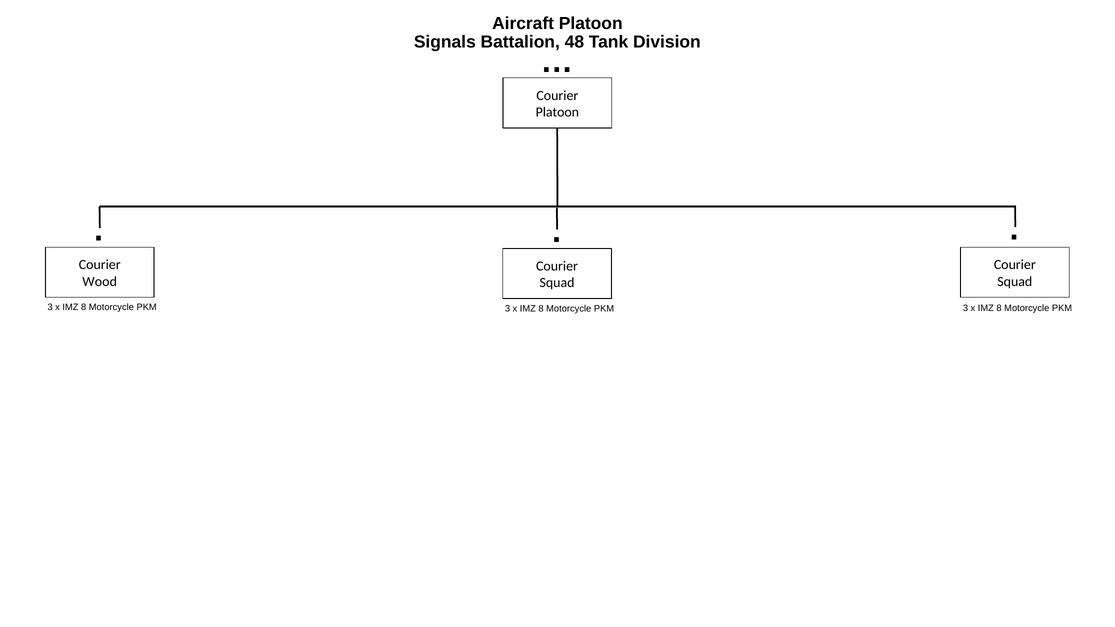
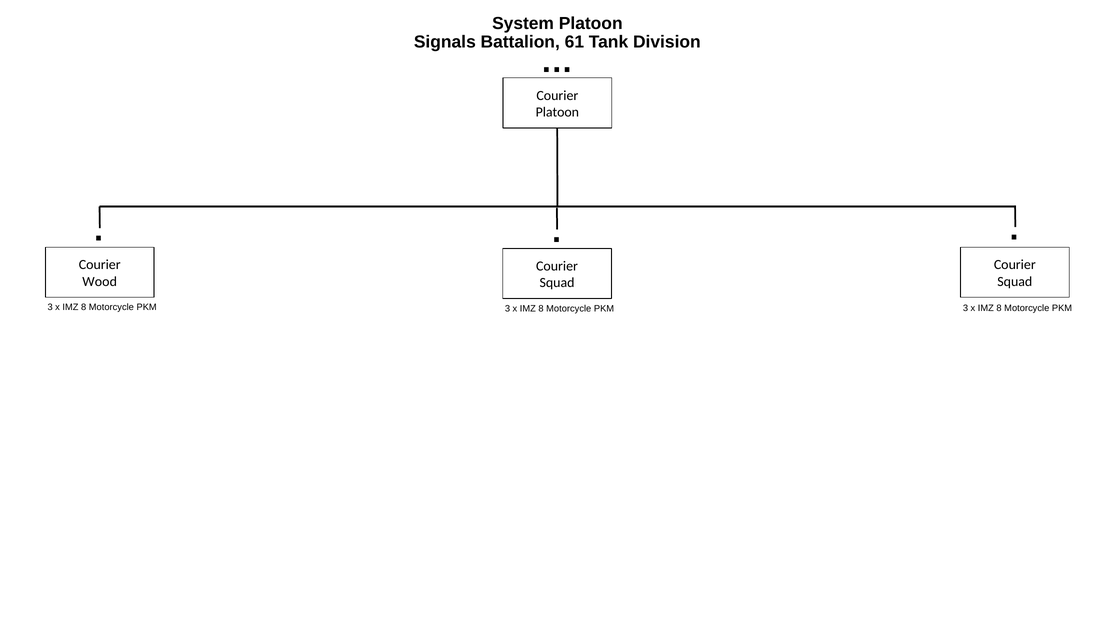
Aircraft: Aircraft -> System (523, 23)
48: 48 -> 61 (574, 42)
